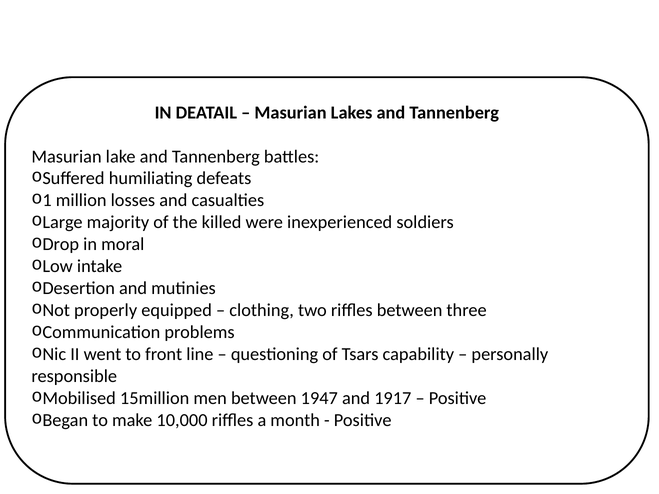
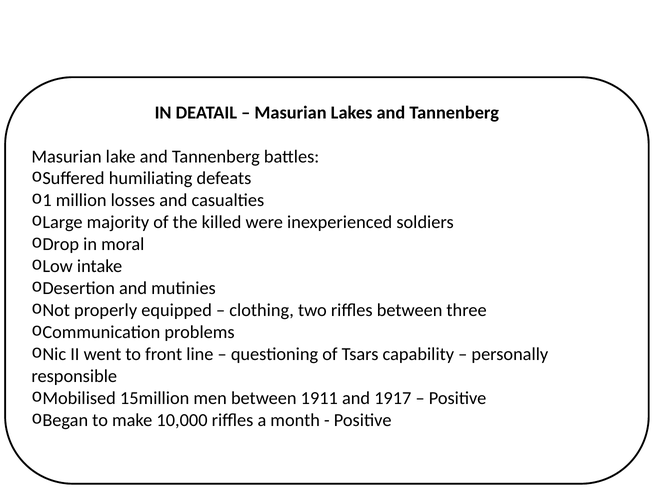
1947: 1947 -> 1911 (319, 398)
